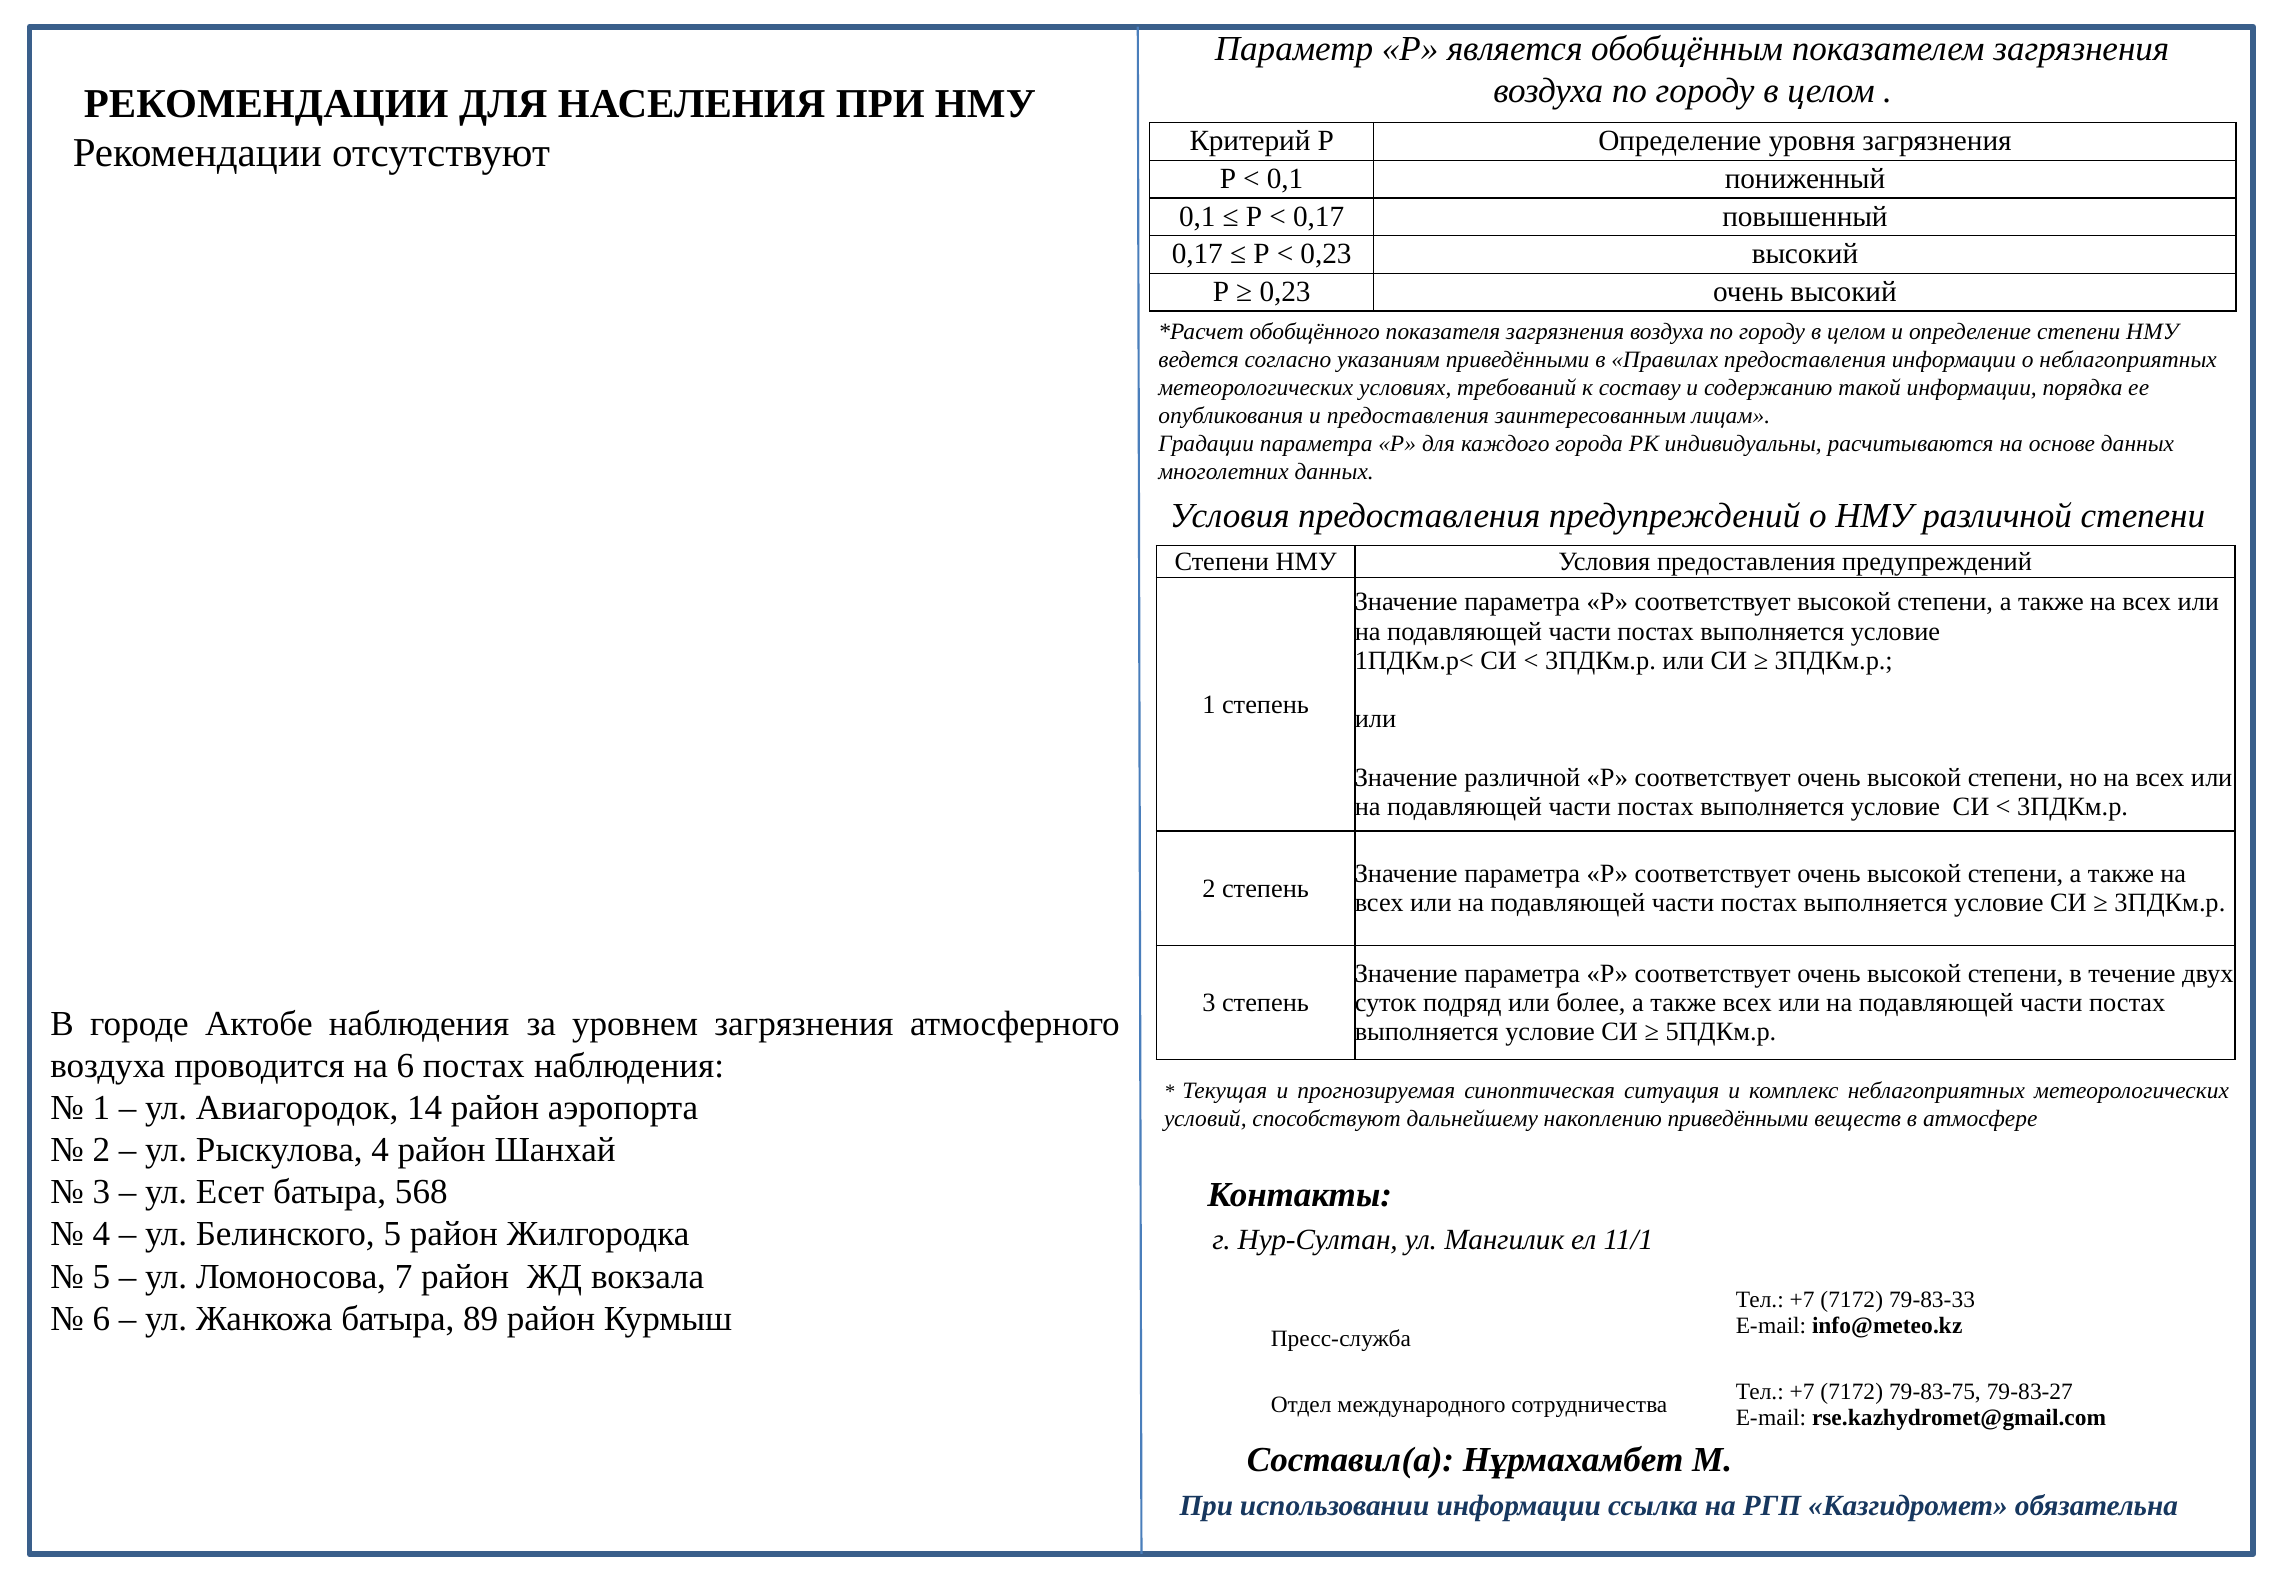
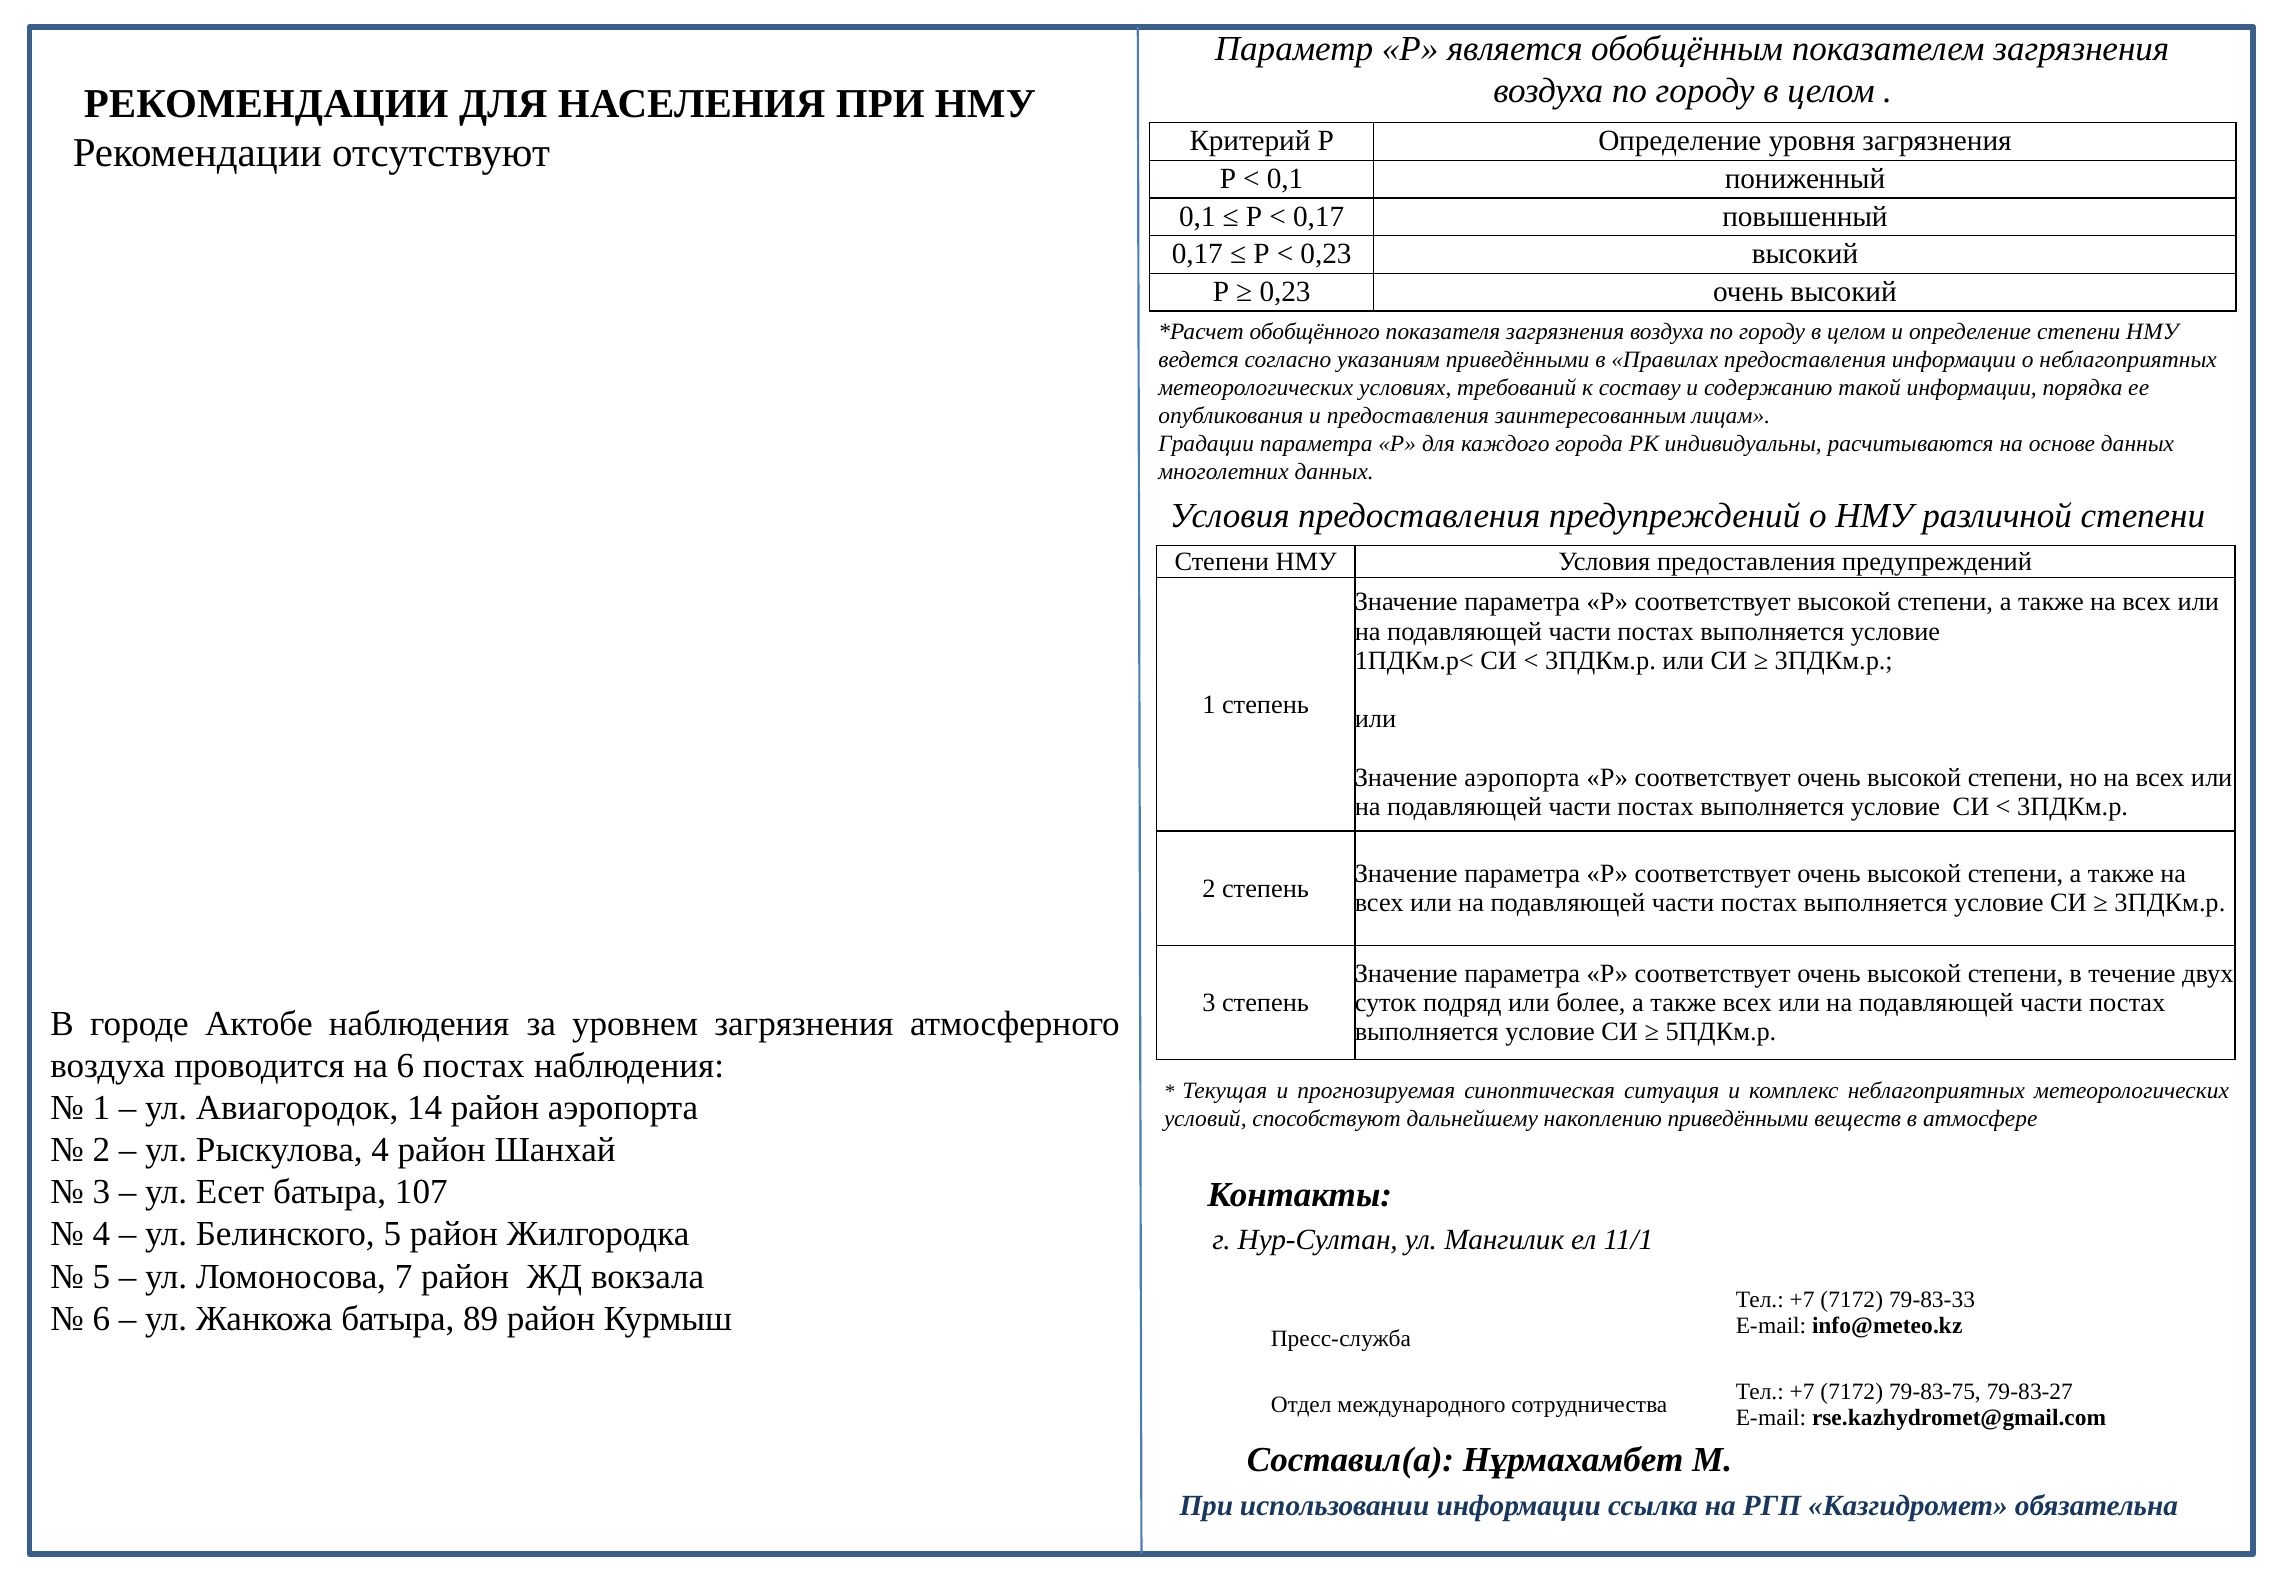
Значение различной: различной -> аэропорта (1522, 777)
568: 568 -> 107 (421, 1192)
